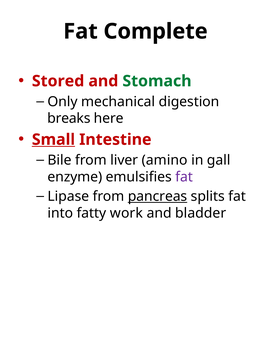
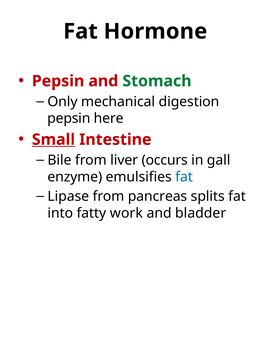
Complete: Complete -> Hormone (155, 31)
Stored: Stored -> Pepsin (58, 81)
breaks: breaks -> pepsin (69, 118)
amino: amino -> occurs (165, 160)
fat colour: purple -> blue (184, 177)
pancreas underline: present -> none (158, 196)
